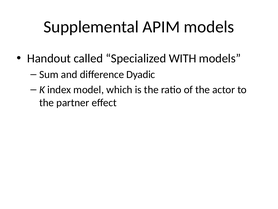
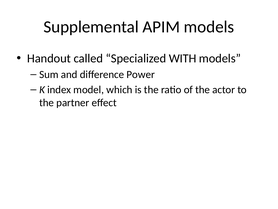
Dyadic: Dyadic -> Power (141, 74)
